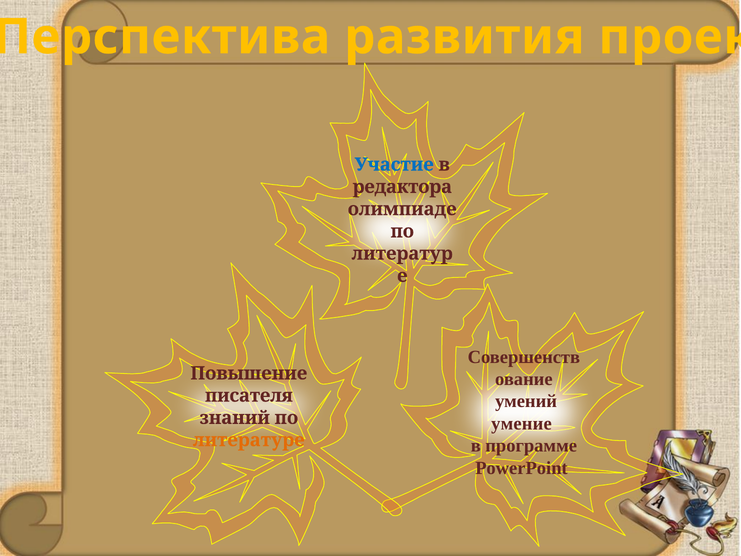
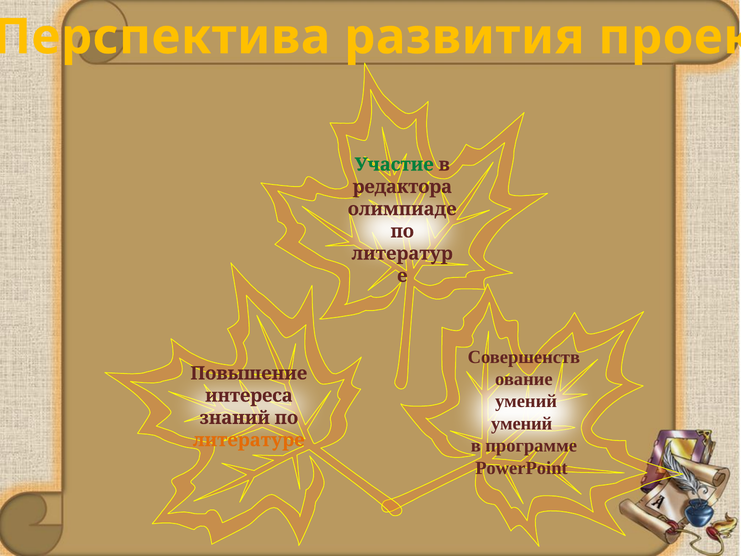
Участие colour: blue -> green (394, 164)
писателя: писателя -> интереса (249, 395)
умение: умение -> умений (522, 423)
